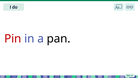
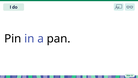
Pin colour: red -> black (13, 38)
